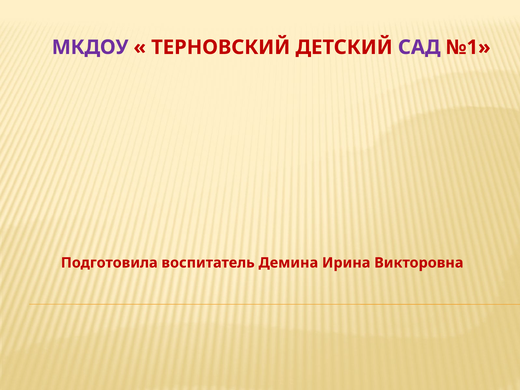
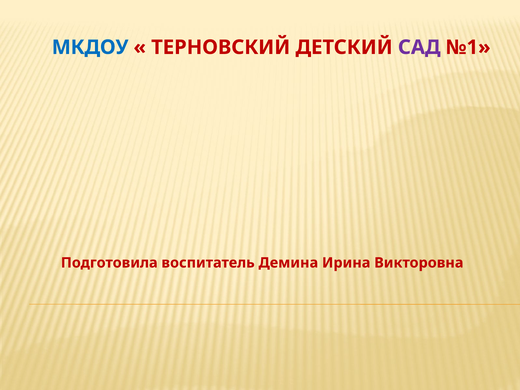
МКДОУ colour: purple -> blue (90, 47)
